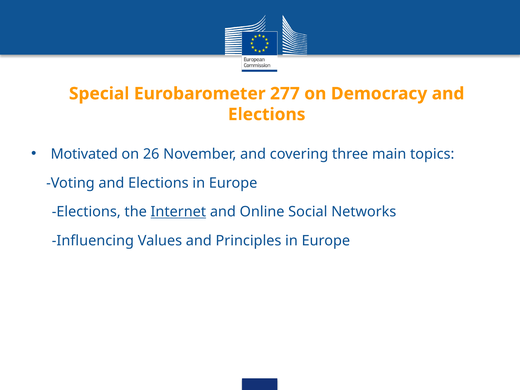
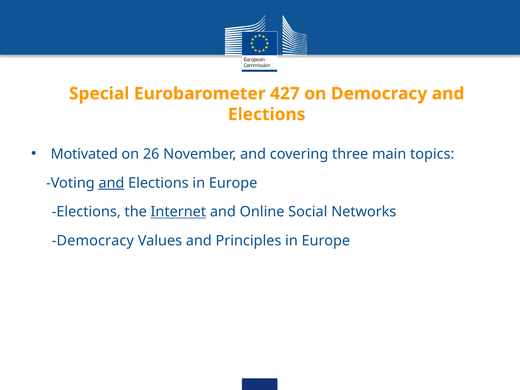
277: 277 -> 427 (285, 94)
and underline: none -> present (111, 183)
Influencing: Influencing -> Democracy (93, 241)
